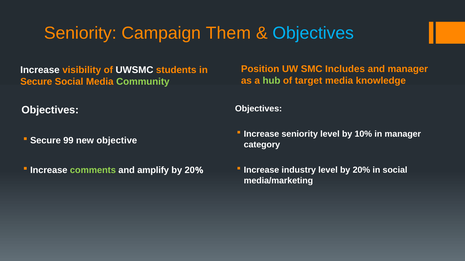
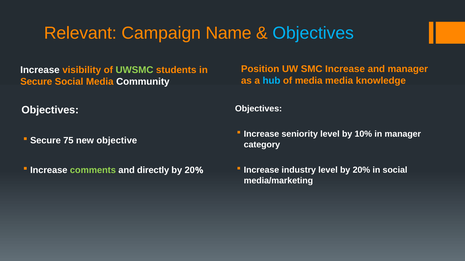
Seniority: Seniority -> Relevant (80, 33)
Them: Them -> Name (229, 33)
SMC Includes: Includes -> Increase (345, 69)
UWSMC colour: white -> light green (134, 70)
hub colour: light green -> light blue (271, 81)
of target: target -> media (309, 81)
Community colour: light green -> white (143, 82)
99: 99 -> 75 (68, 141)
amplify: amplify -> directly (153, 171)
